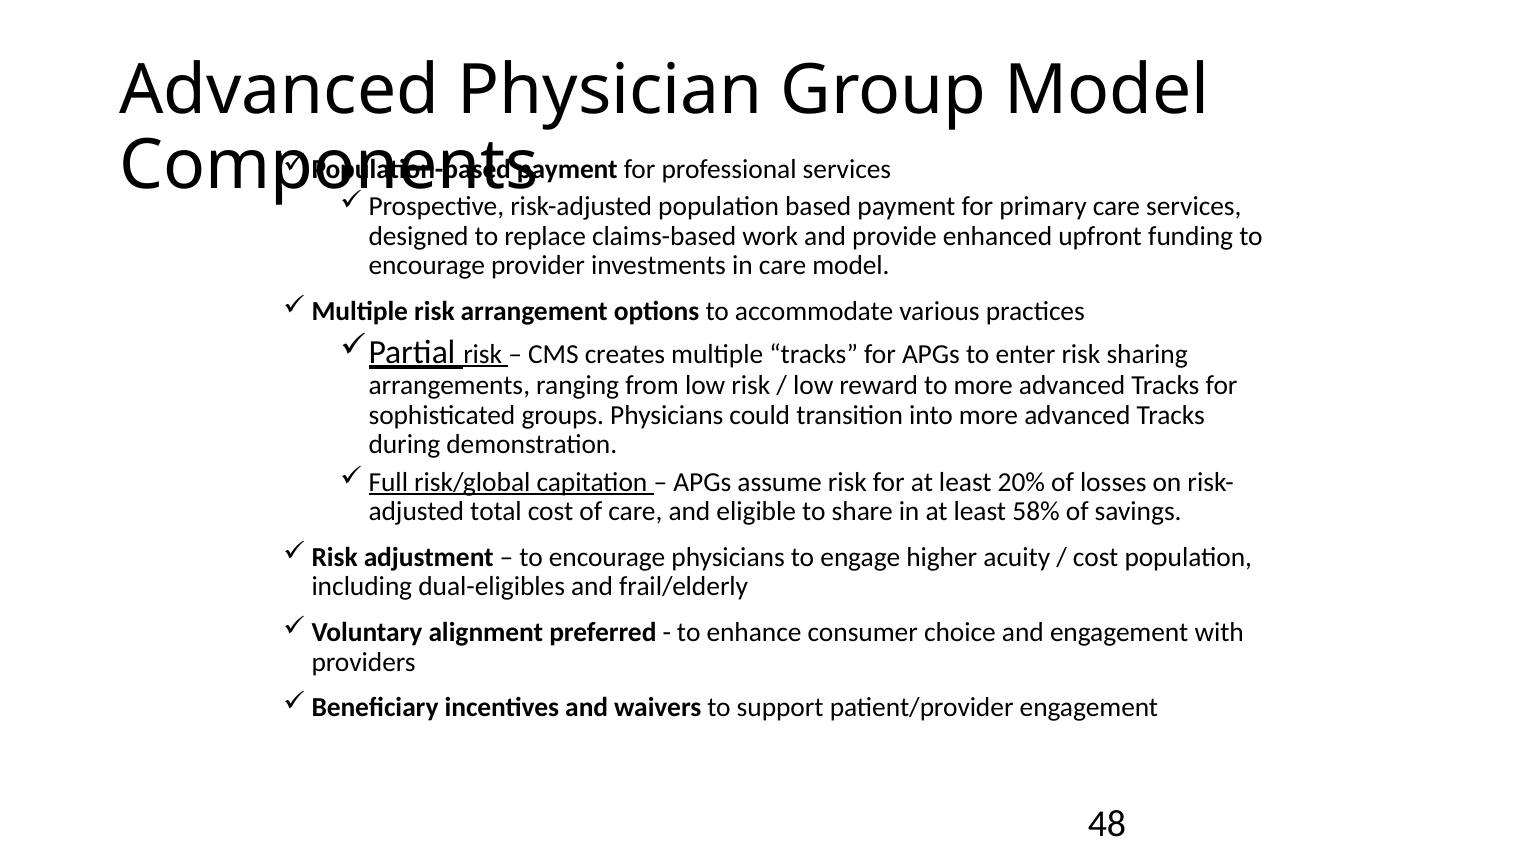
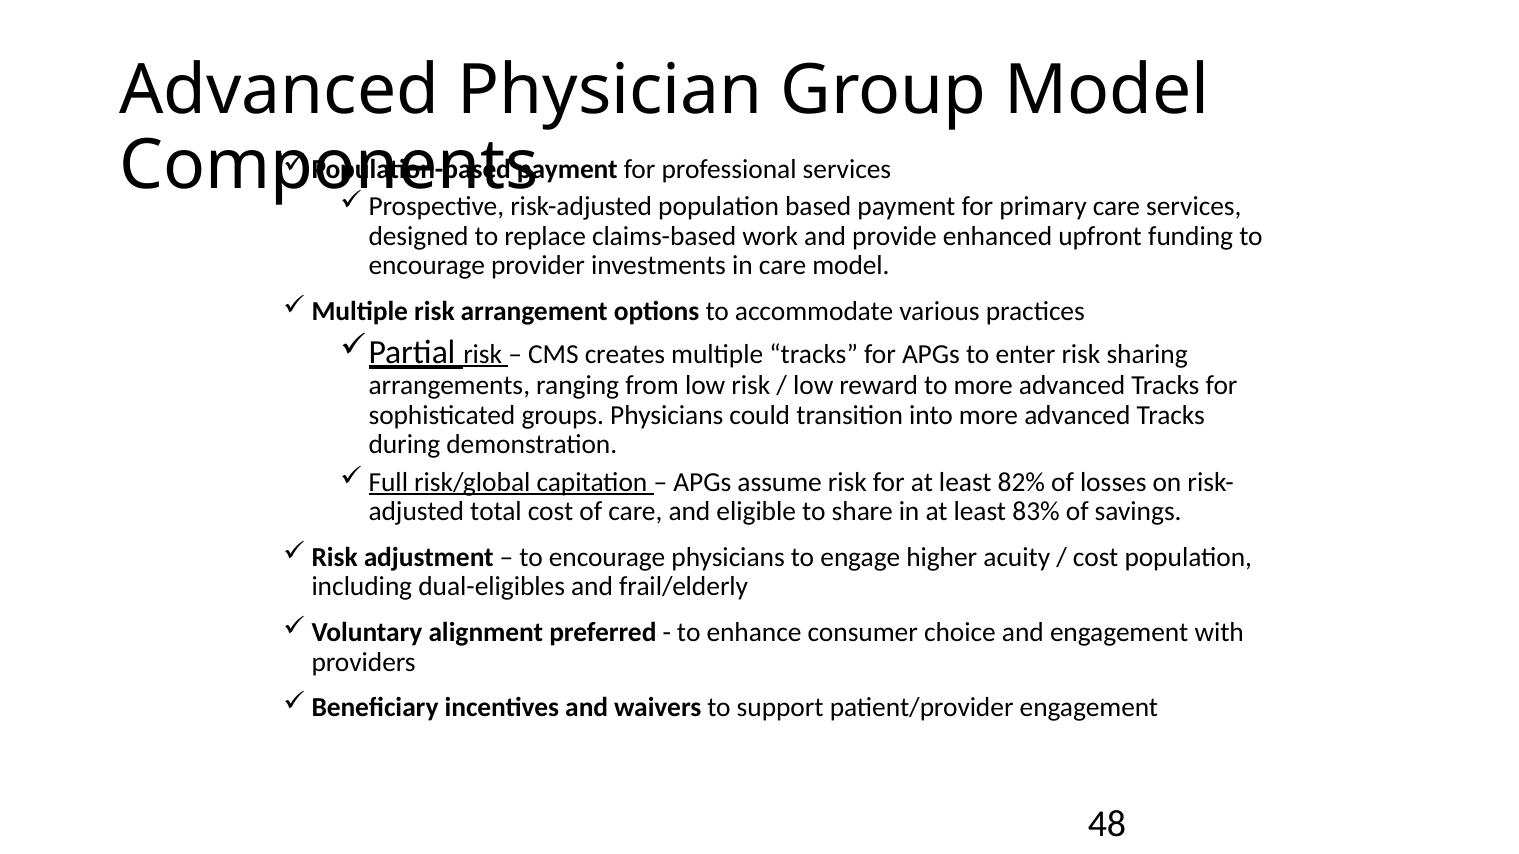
20%: 20% -> 82% (1021, 482)
58%: 58% -> 83% (1036, 512)
